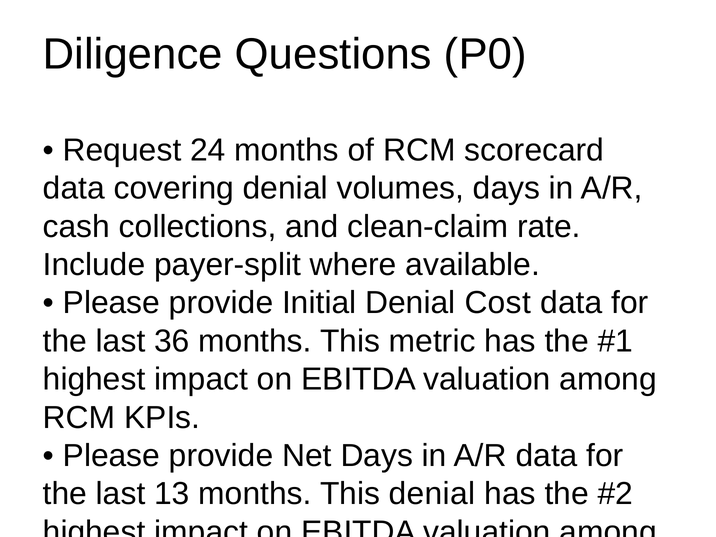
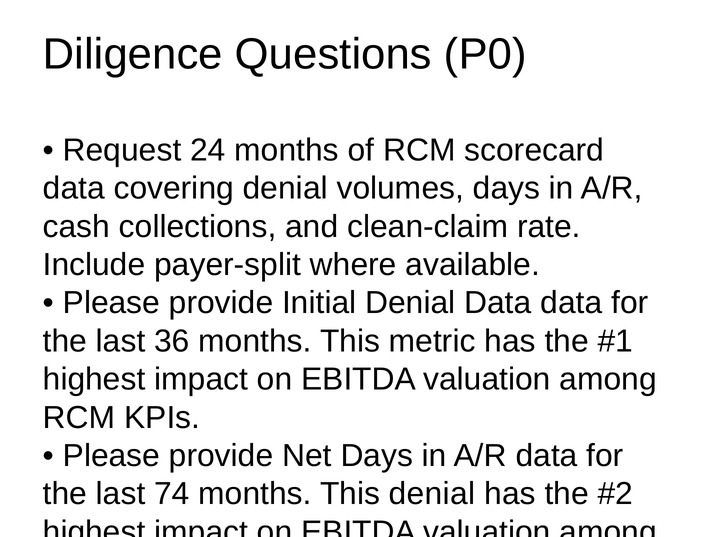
Denial Cost: Cost -> Data (498, 303)
13: 13 -> 74 (172, 494)
